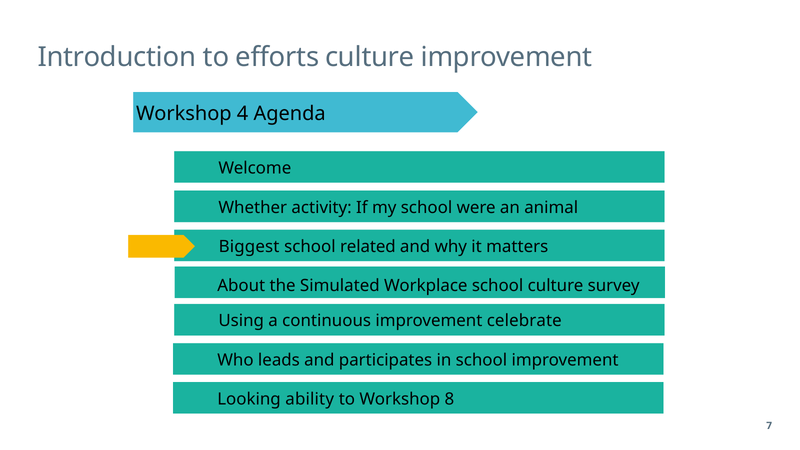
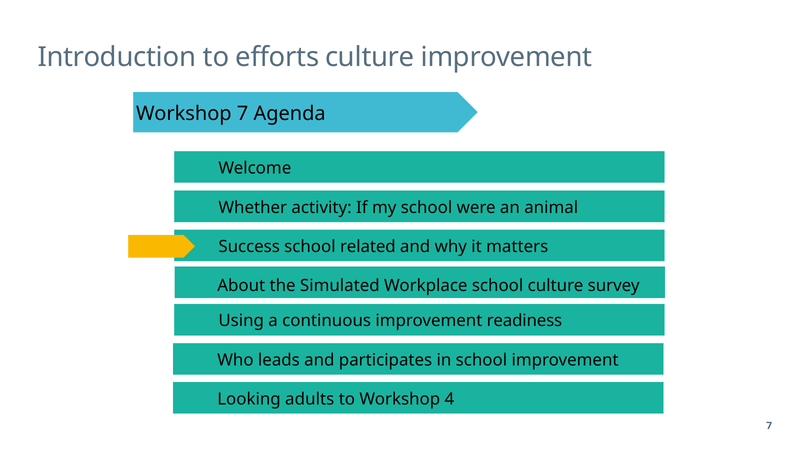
Workshop 4: 4 -> 7 (243, 114)
Biggest: Biggest -> Success (249, 247)
celebrate: celebrate -> readiness (524, 321)
ability: ability -> adults (310, 399)
8: 8 -> 4 (449, 399)
